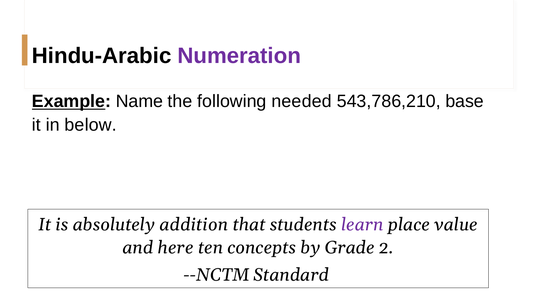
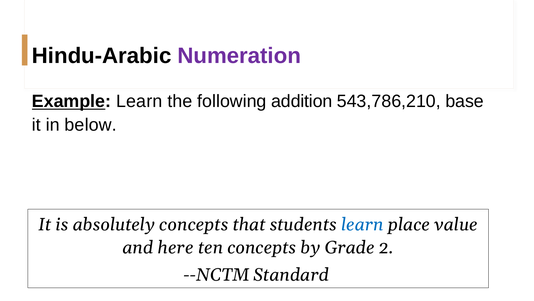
Example Name: Name -> Learn (139, 101)
needed: needed -> addition (302, 101)
absolutely addition: addition -> concepts (194, 224)
learn colour: purple -> blue (362, 224)
